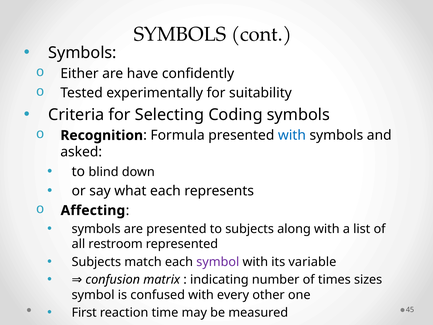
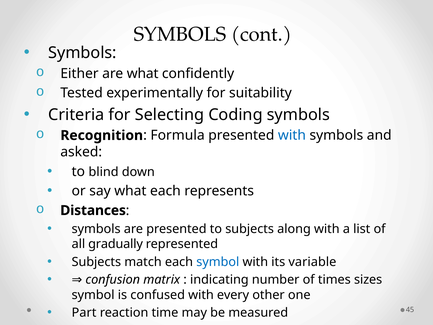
are have: have -> what (143, 73)
Affecting: Affecting -> Distances (93, 210)
restroom: restroom -> gradually (116, 244)
symbol colour: purple -> blue (218, 262)
First: First -> Part (84, 312)
